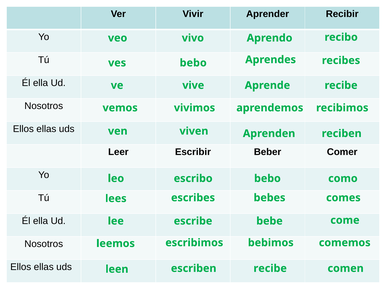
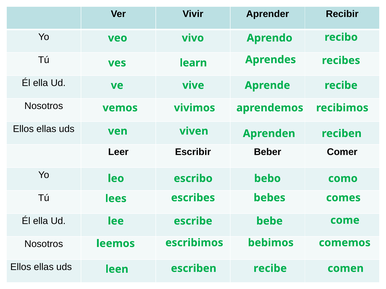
bebo: bebo -> learn (193, 63)
